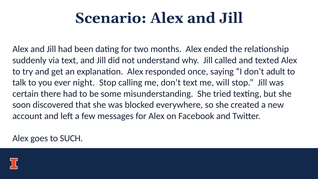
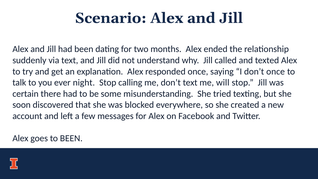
don’t adult: adult -> once (276, 71)
to SUCH: SUCH -> BEEN (71, 138)
